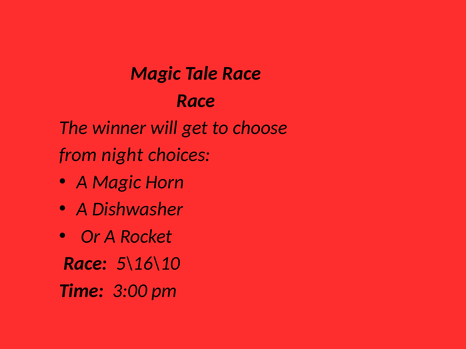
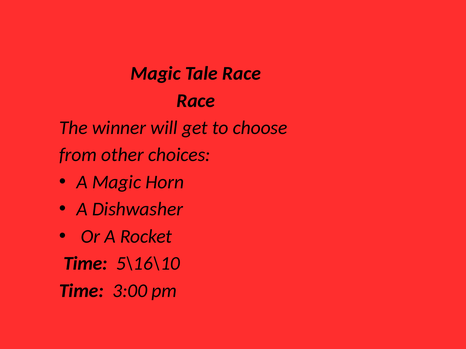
night: night -> other (122, 155)
Race: Race -> Time (85, 264)
